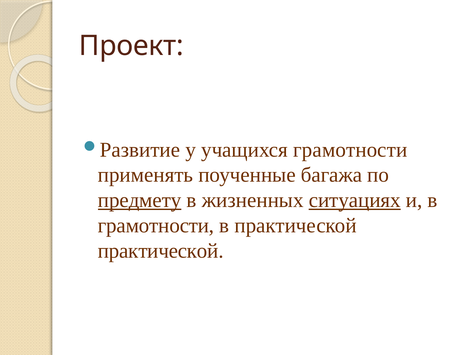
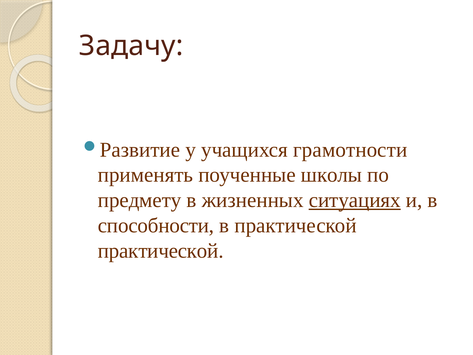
Проект: Проект -> Задачу (131, 46)
багажа: багажа -> школы (332, 175)
предмету underline: present -> none (140, 200)
грамотности: грамотности -> способности (156, 225)
